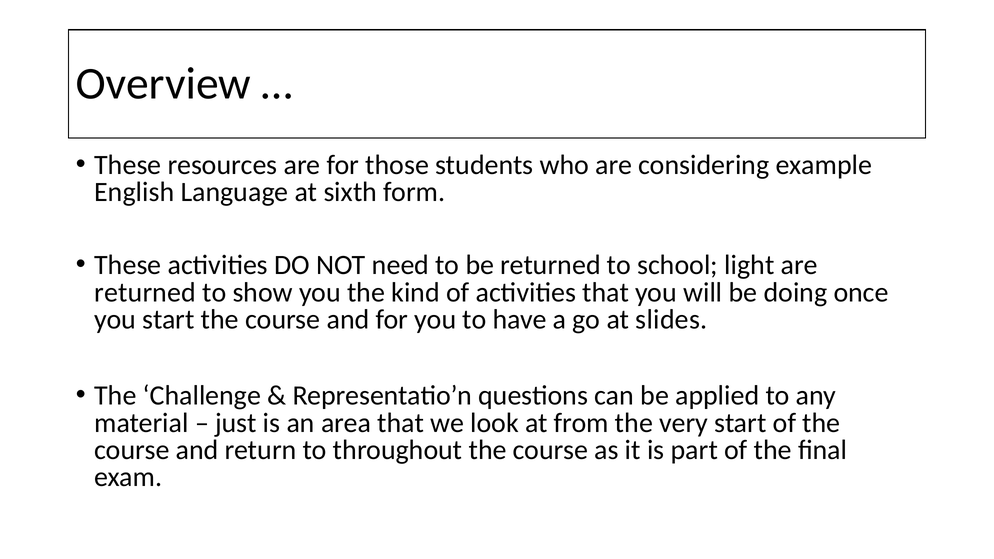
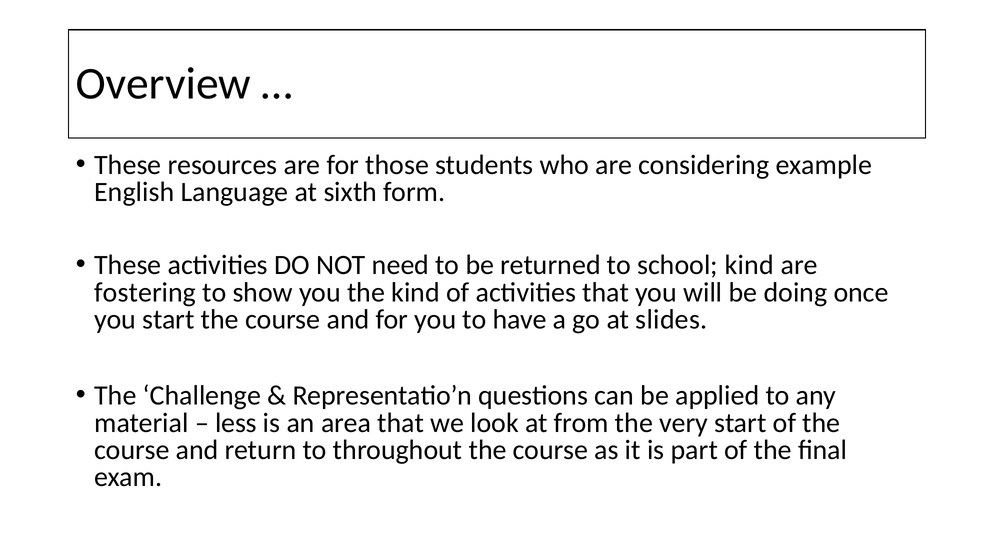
school light: light -> kind (749, 265)
returned: returned -> fostering (145, 293)
just: just -> less (236, 423)
